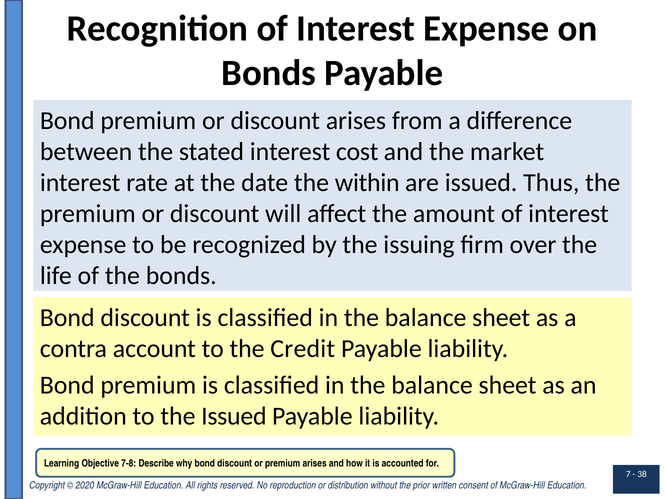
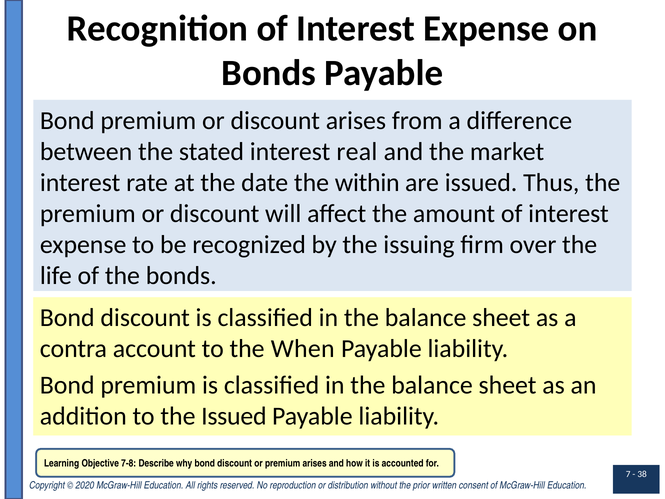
cost: cost -> real (357, 151)
Credit: Credit -> When (303, 349)
